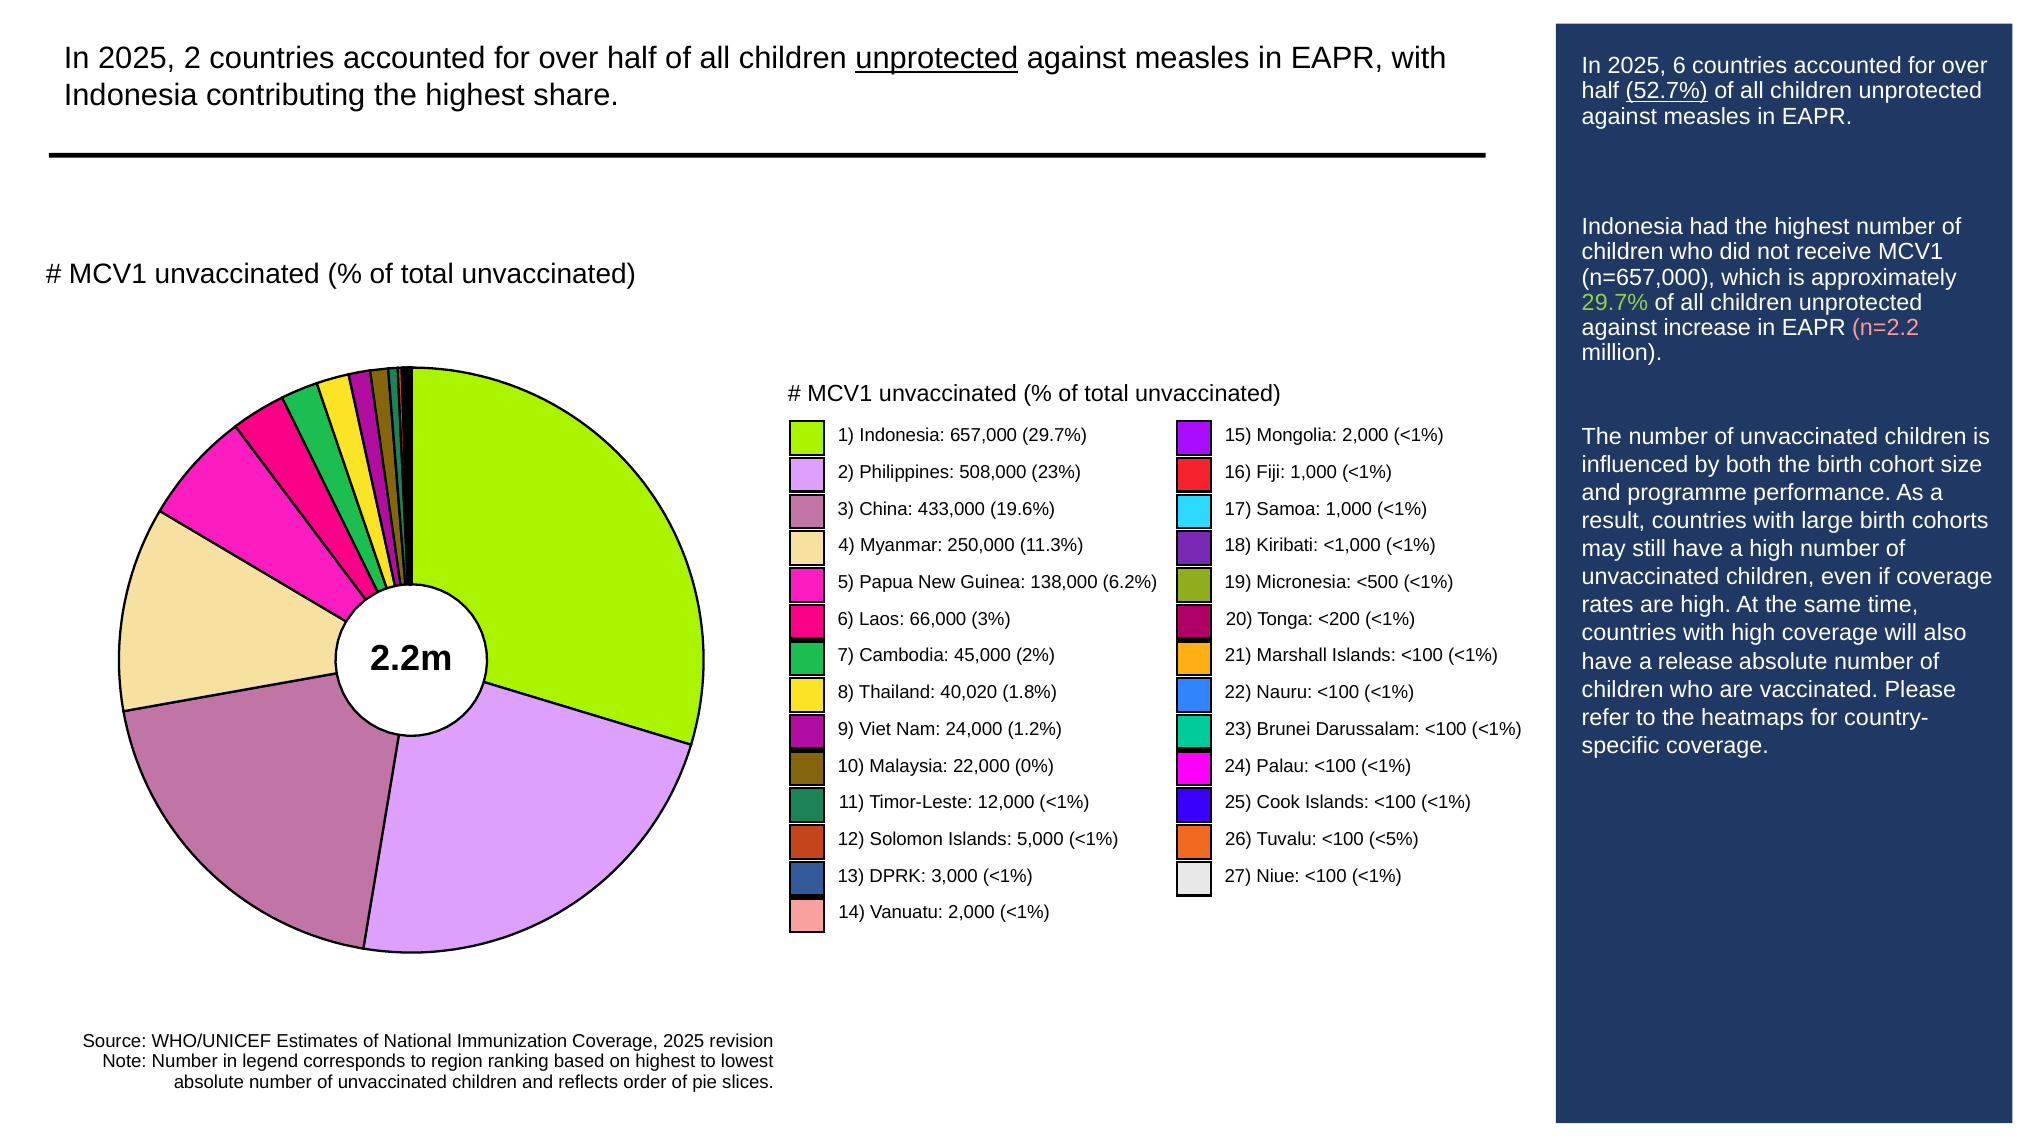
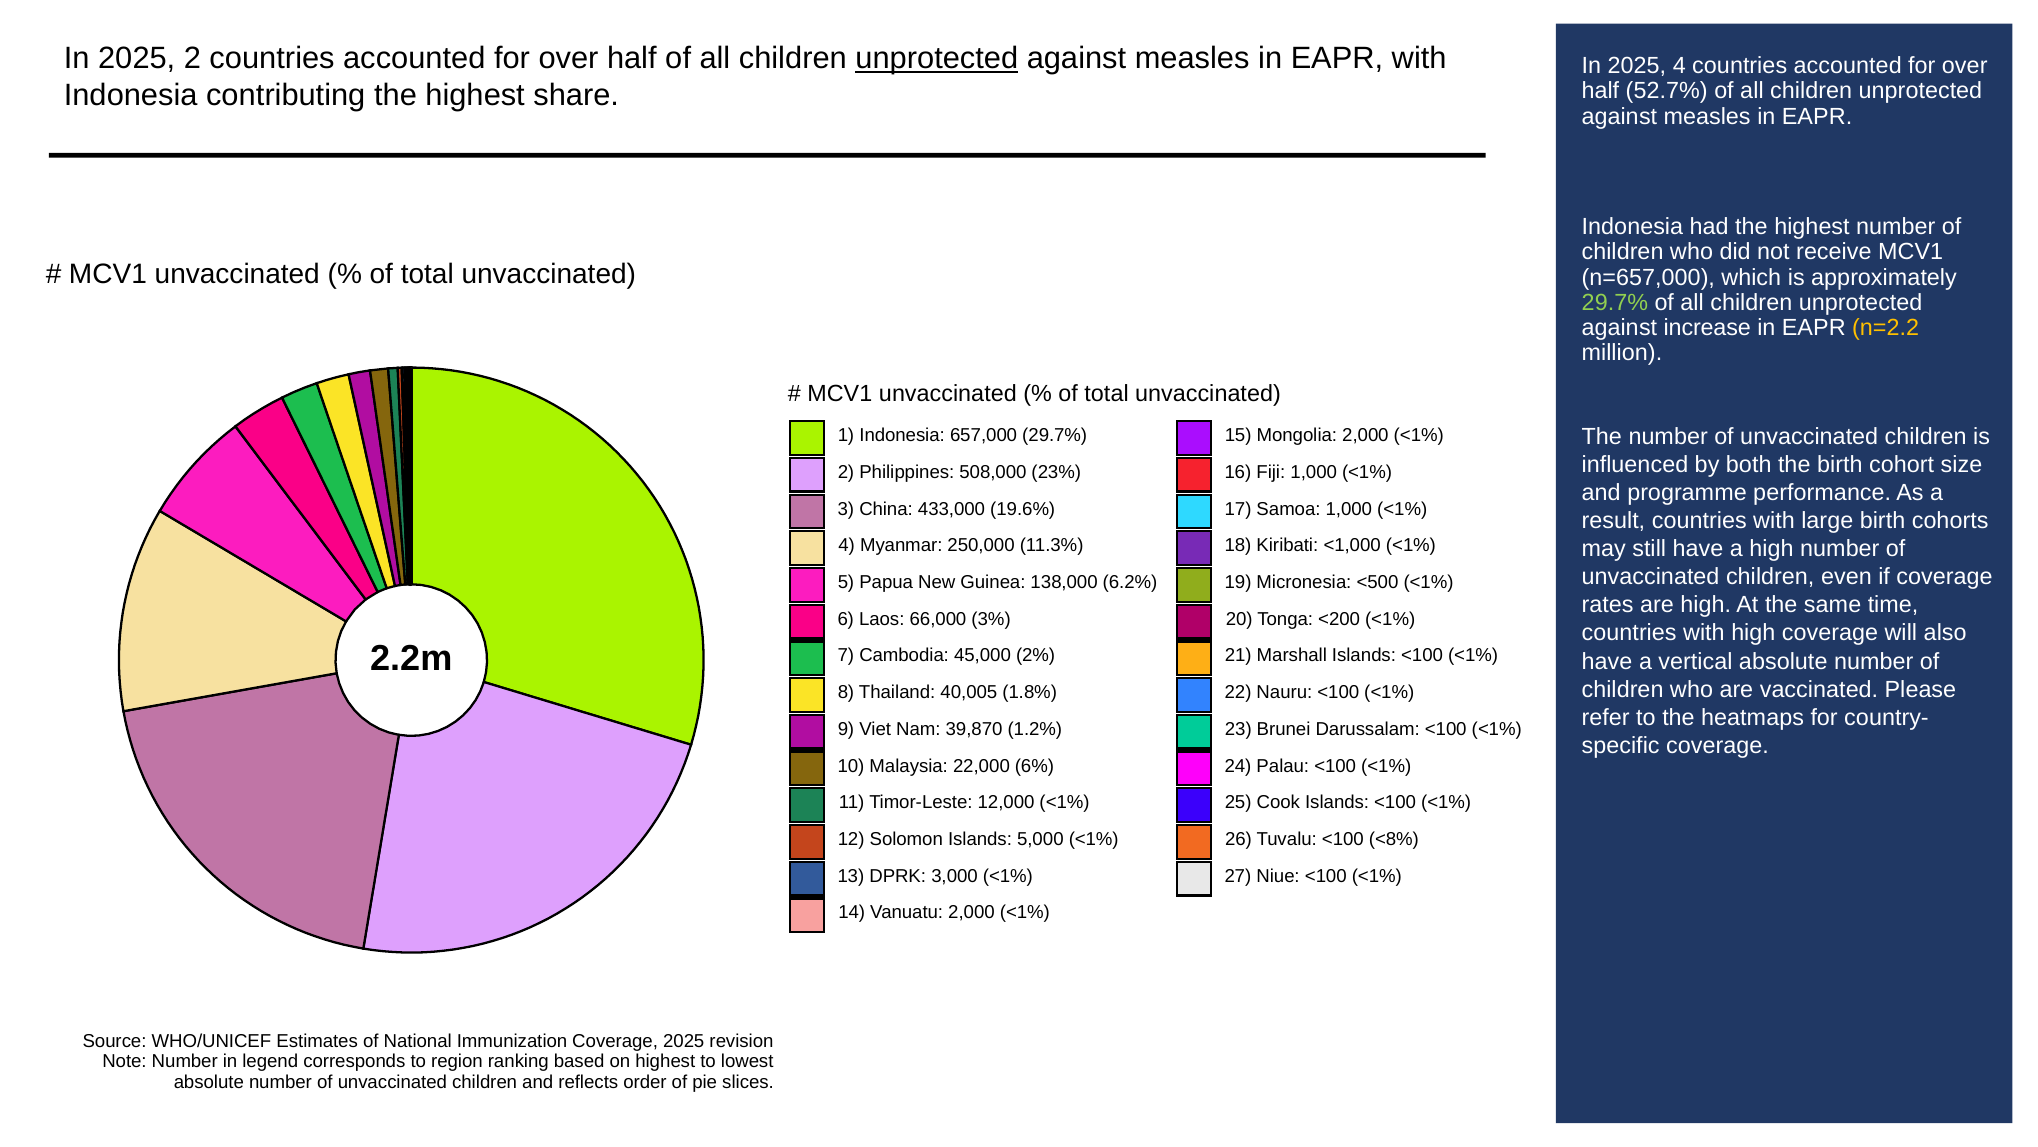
2025 6: 6 -> 4 (1679, 66)
52.7% underline: present -> none (1667, 91)
n=2.2 colour: pink -> yellow (1886, 328)
release: release -> vertical (1695, 661)
40,020: 40,020 -> 40,005 (969, 692)
24,000: 24,000 -> 39,870 (974, 729)
0%: 0% -> 6% (1034, 765)
<5%: <5% -> <8% (1394, 839)
